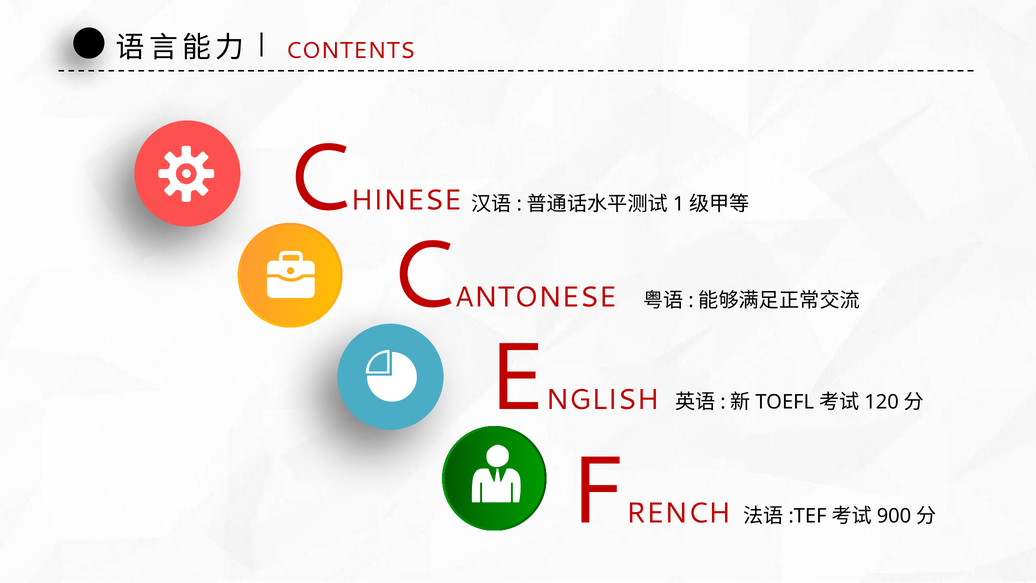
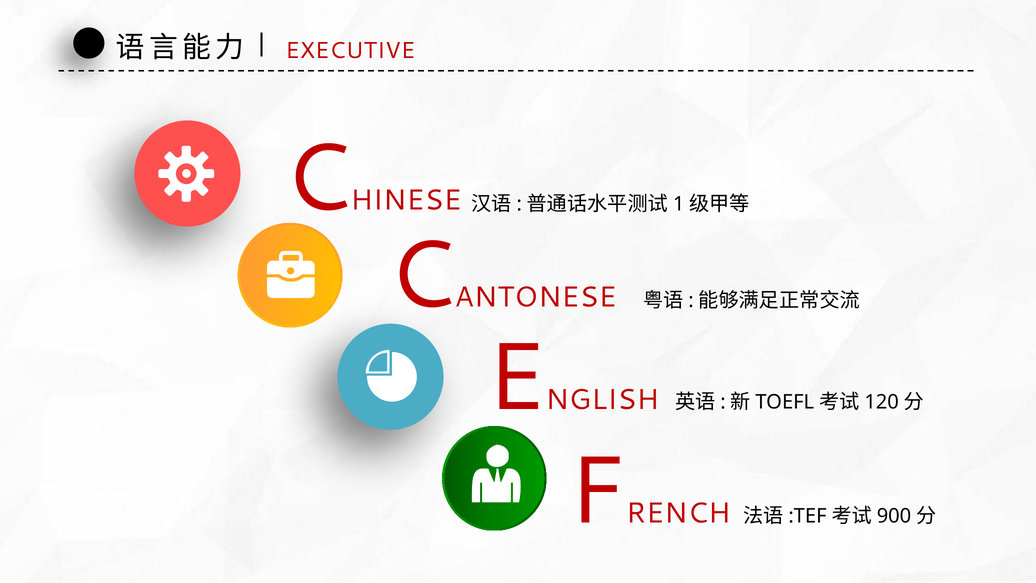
CONTENTS: CONTENTS -> EXECUTIVE (350, 51)
